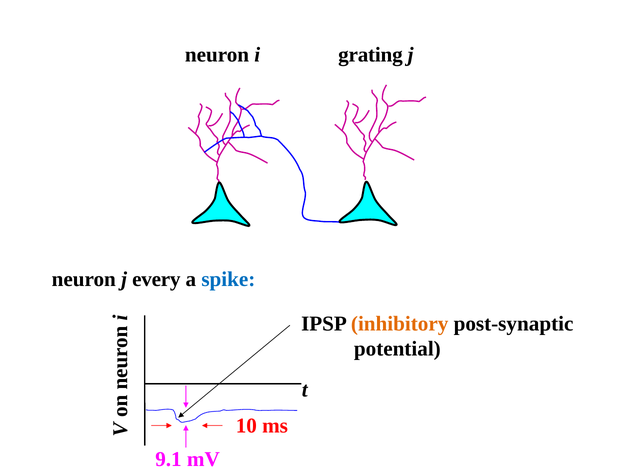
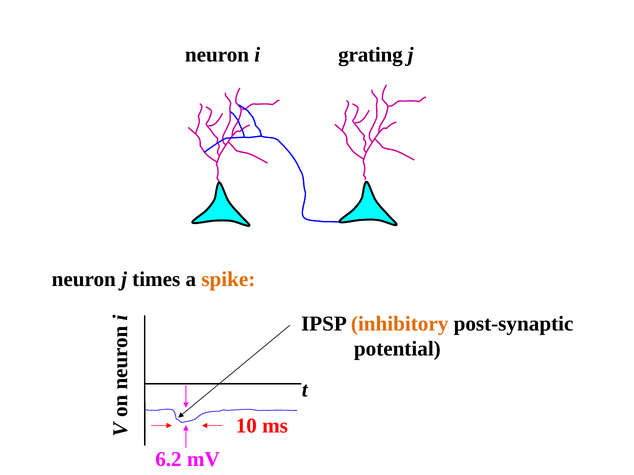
every: every -> times (156, 280)
spike colour: blue -> orange (228, 280)
9.1: 9.1 -> 6.2 (168, 460)
